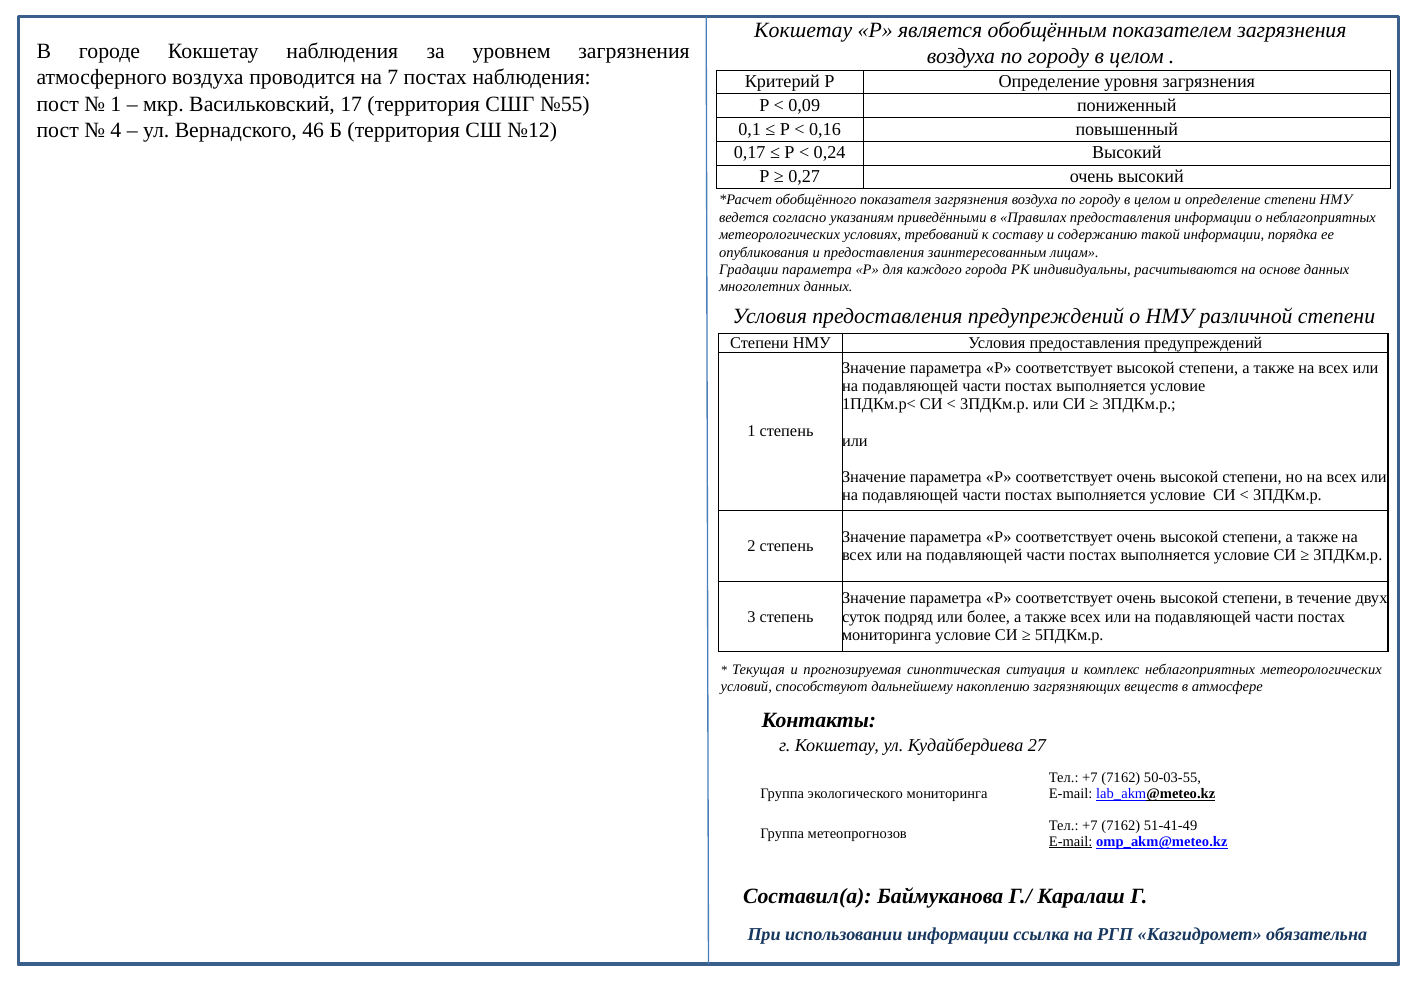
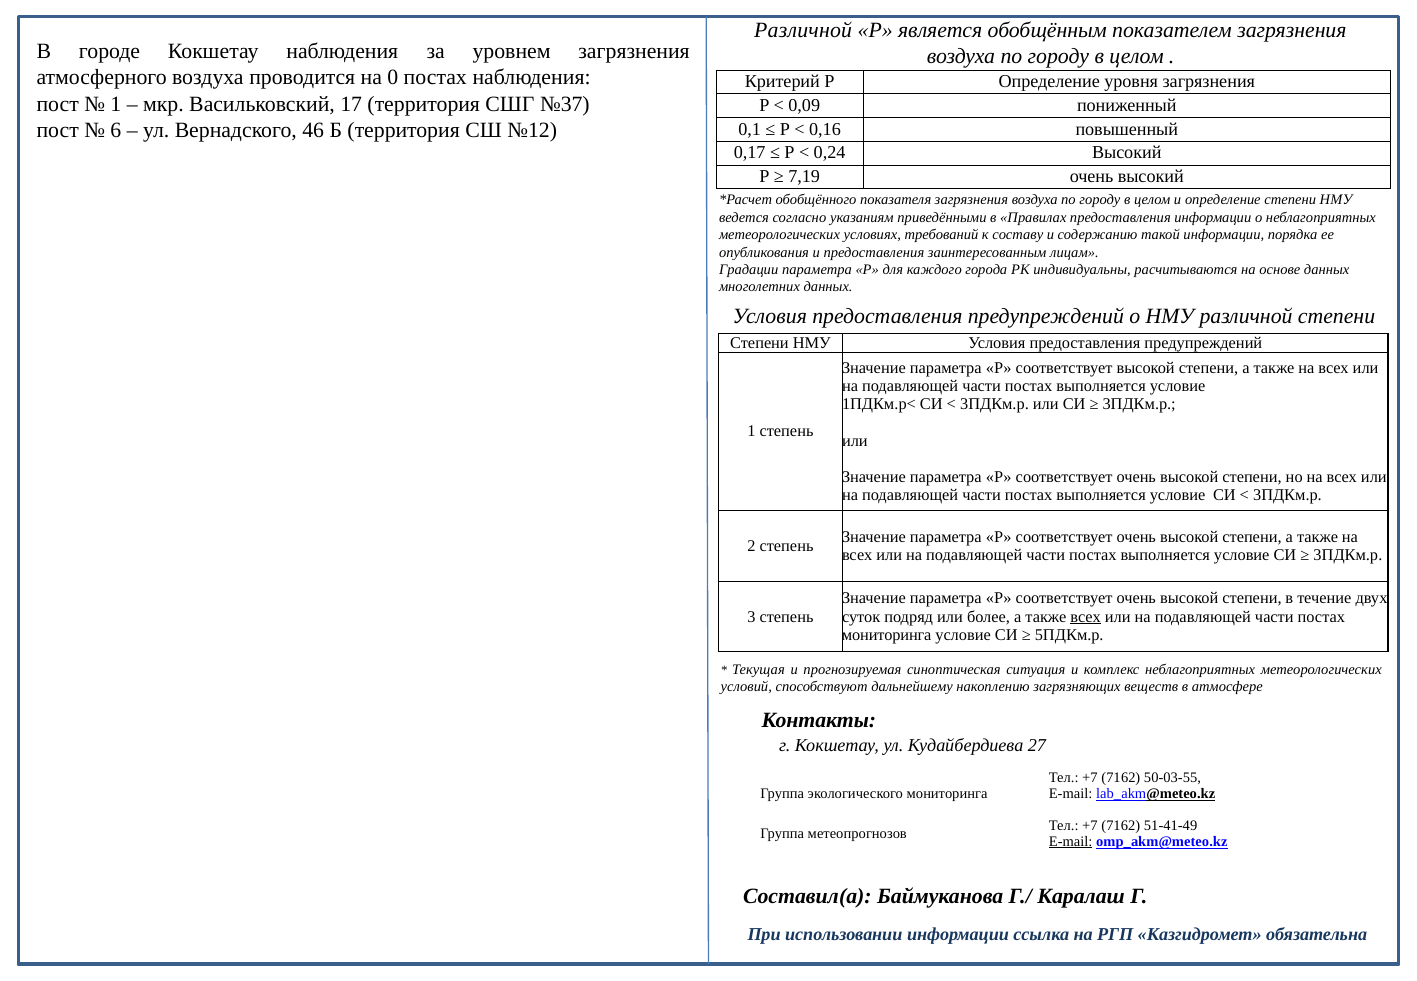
Кокшетау: Кокшетау -> Различной (803, 30)
7: 7 -> 0 (393, 78)
№55: №55 -> №37 (565, 104)
4: 4 -> 6 (116, 130)
0,27: 0,27 -> 7,19 (804, 177)
всех underline: none -> present (1086, 617)
